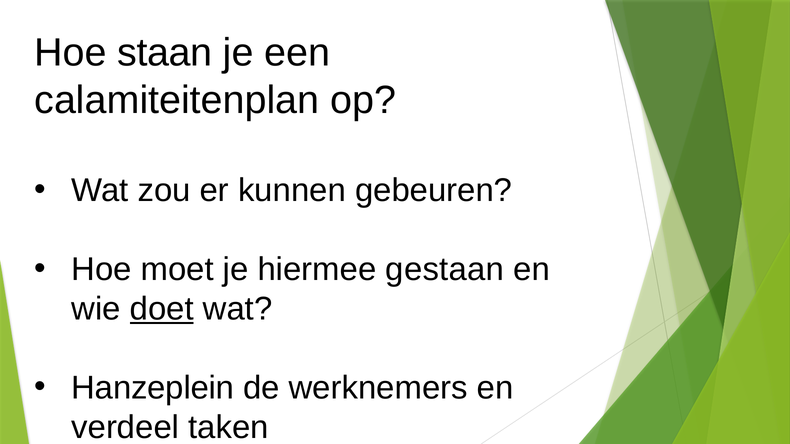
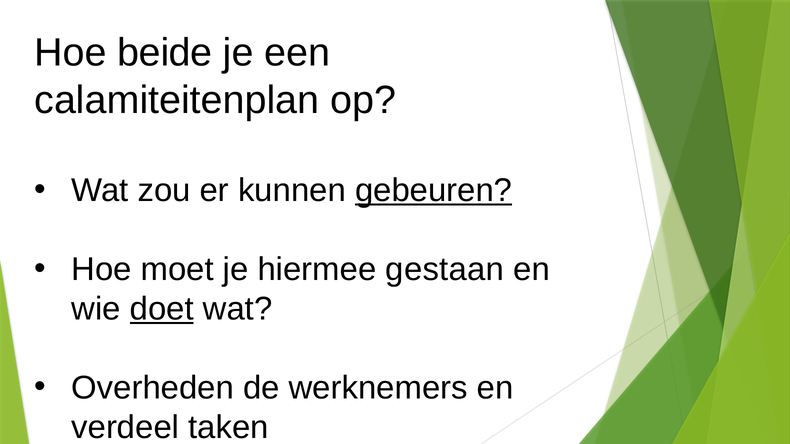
staan: staan -> beide (165, 53)
gebeuren underline: none -> present (434, 191)
Hanzeplein: Hanzeplein -> Overheden (153, 388)
